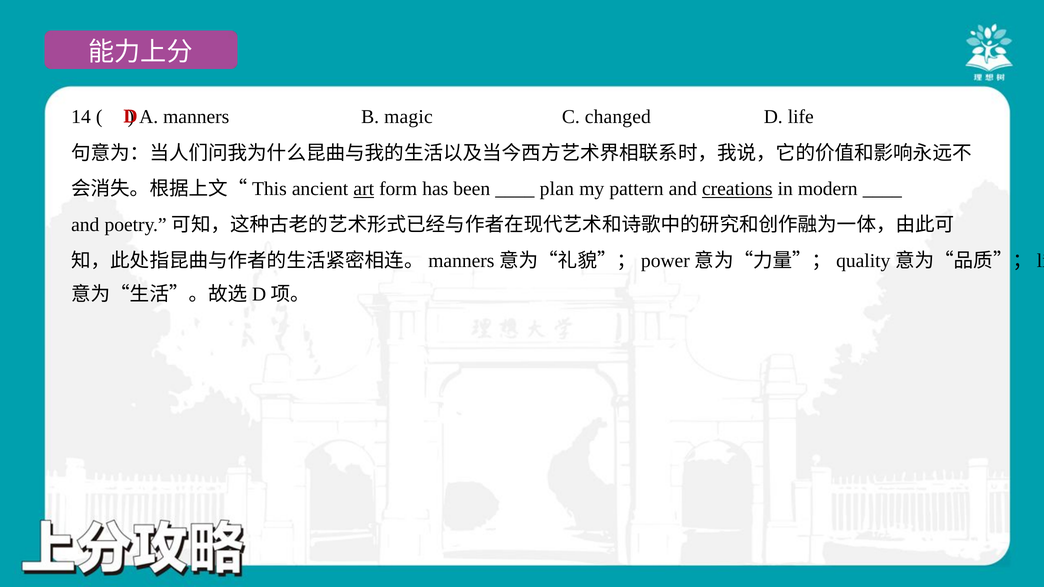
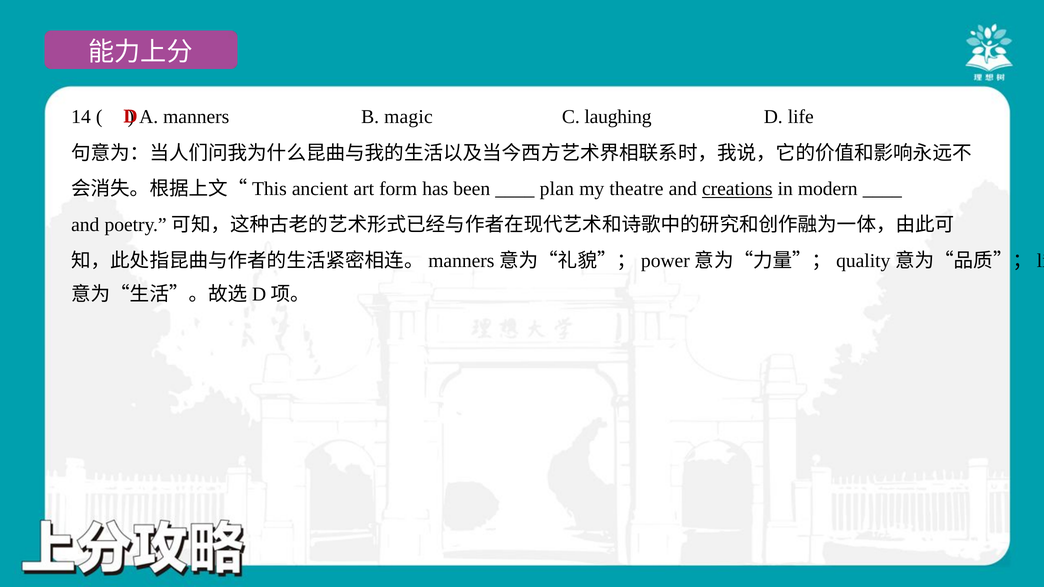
changed: changed -> laughing (618, 117)
art underline: present -> none (364, 189)
pattern: pattern -> theatre (636, 189)
